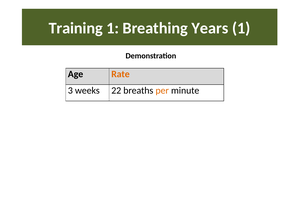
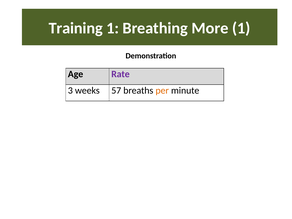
Years: Years -> More (210, 28)
Rate colour: orange -> purple (120, 74)
22: 22 -> 57 (116, 91)
